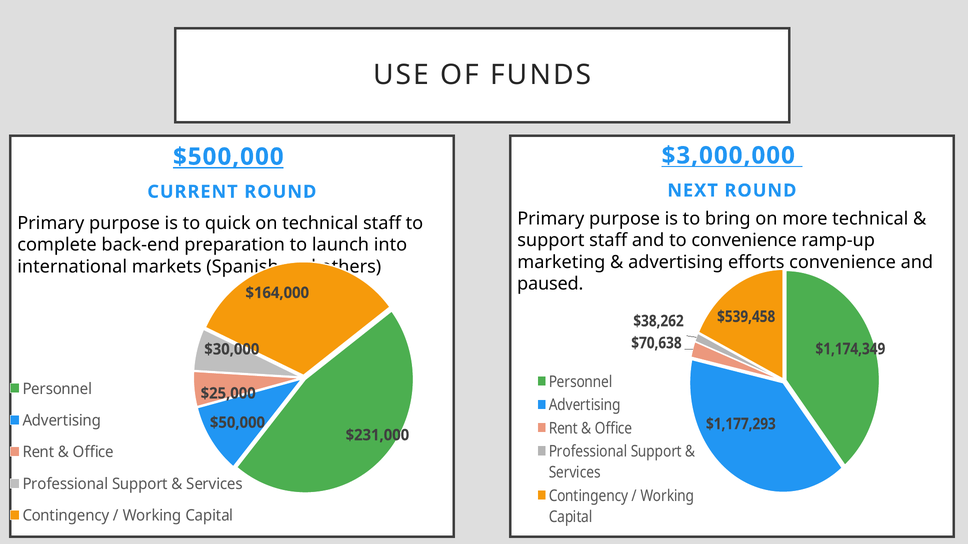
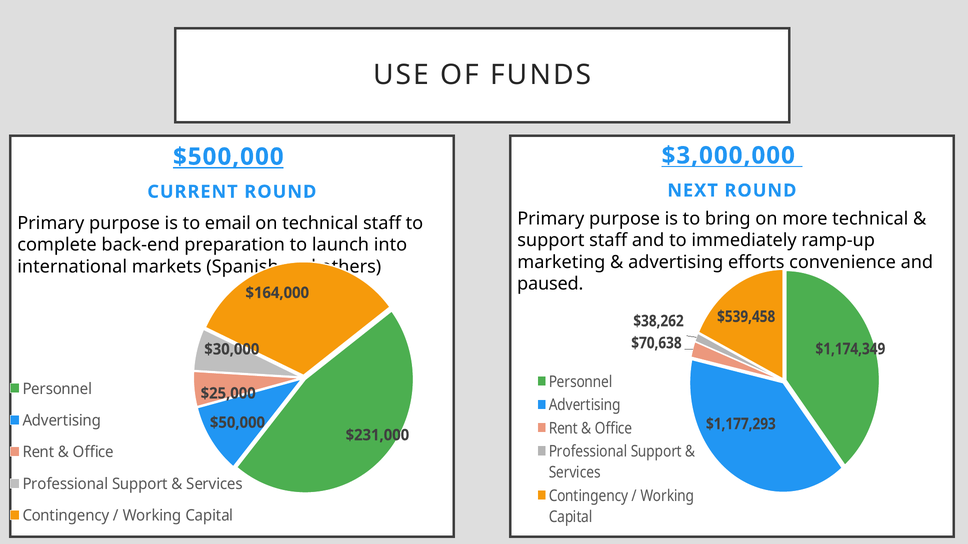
quick: quick -> email (228, 223)
to convenience: convenience -> immediately (744, 241)
